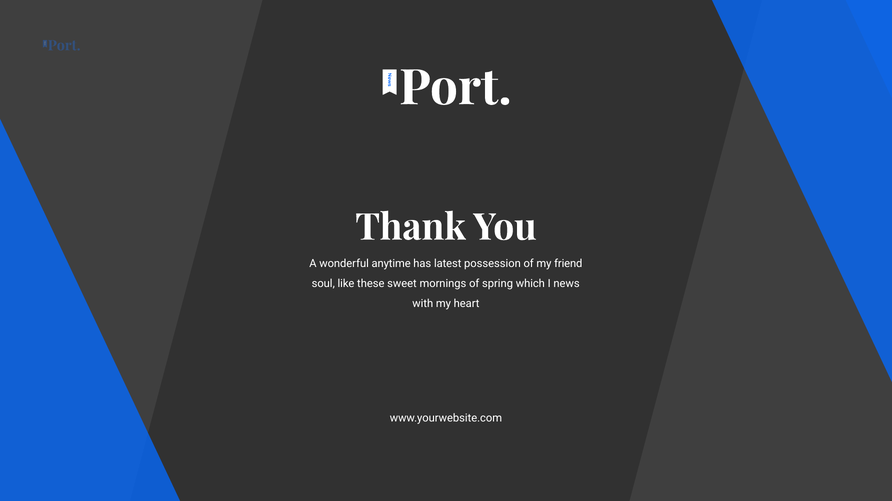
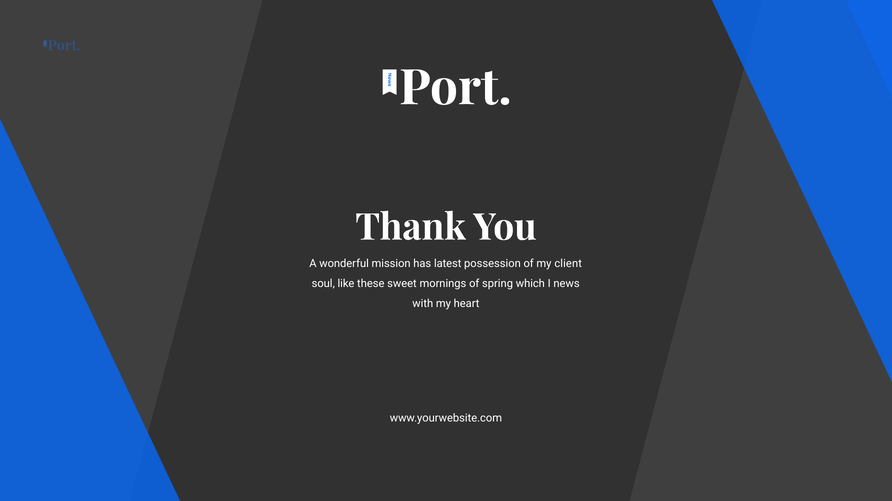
anytime: anytime -> mission (391, 264)
friend: friend -> client (568, 264)
